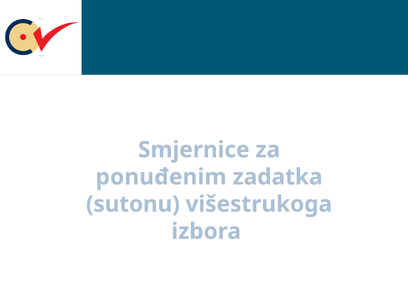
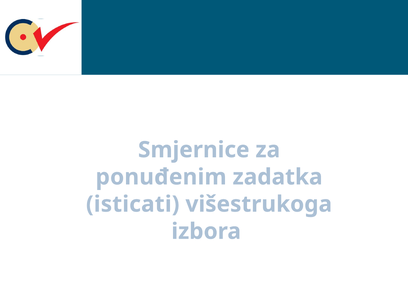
sutonu: sutonu -> isticati (133, 204)
